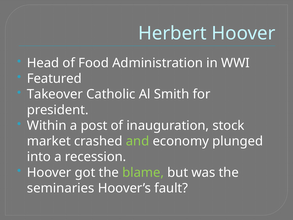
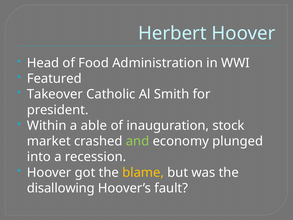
post: post -> able (94, 125)
blame colour: light green -> yellow (143, 172)
seminaries: seminaries -> disallowing (61, 188)
